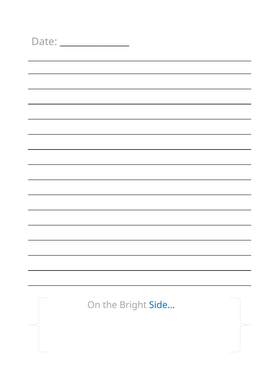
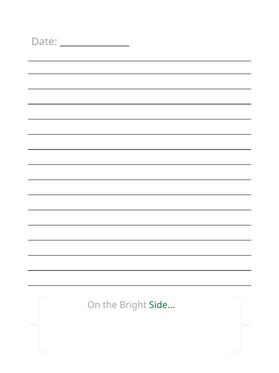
Side… colour: blue -> green (162, 304)
